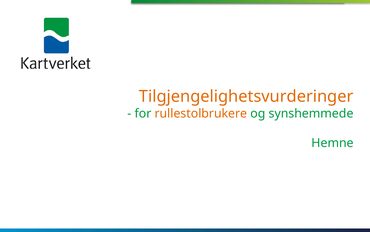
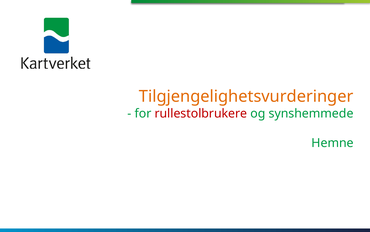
rullestolbrukere colour: orange -> red (201, 113)
